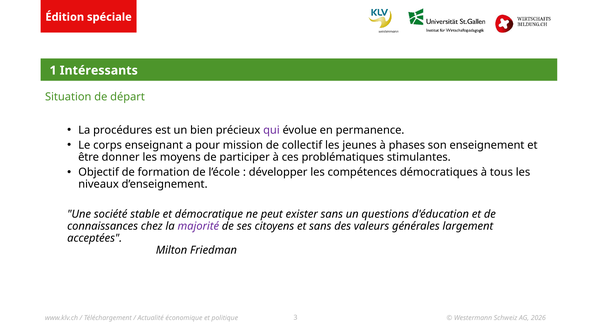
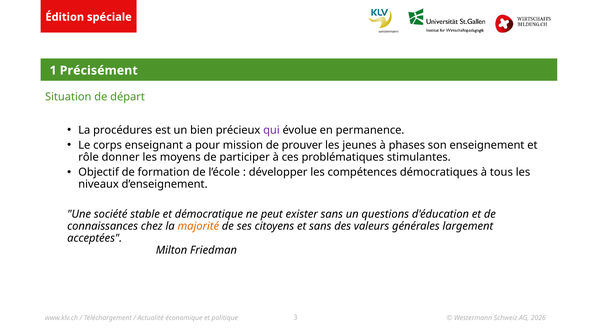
Intéressants: Intéressants -> Précisément (99, 70)
collectif: collectif -> prouver (302, 145)
être: être -> rôle (89, 157)
majorité colour: purple -> orange (198, 226)
